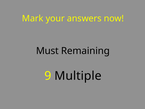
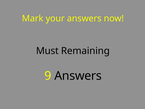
9 Multiple: Multiple -> Answers (78, 76)
